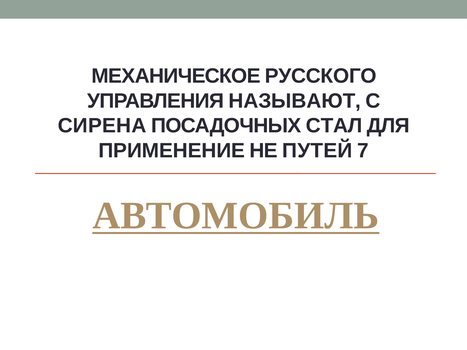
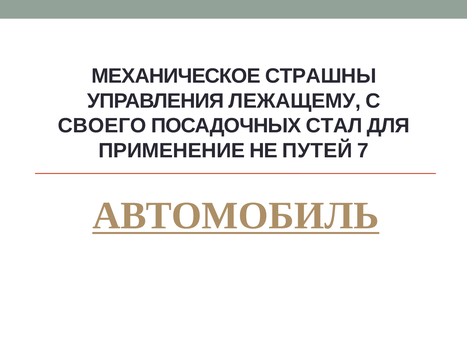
РУССКОГО: РУССКОГО -> СТРАШНЫ (321, 76)
НАЗЫВАЮТ: НАЗЫВАЮТ -> ЛЕЖАЩЕМУ (295, 101)
СИРЕНА: СИРЕНА -> СВОЕГО (102, 126)
